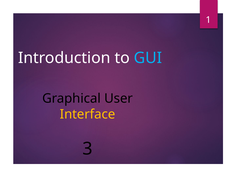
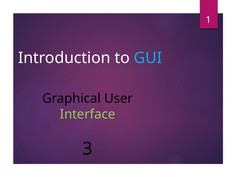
Interface colour: yellow -> light green (88, 114)
